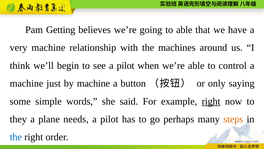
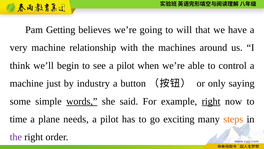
to able: able -> will (184, 30)
by machine: machine -> industry (93, 83)
words underline: none -> present (82, 101)
they: they -> time (18, 119)
perhaps: perhaps -> exciting (179, 119)
the colour: blue -> purple (16, 137)
